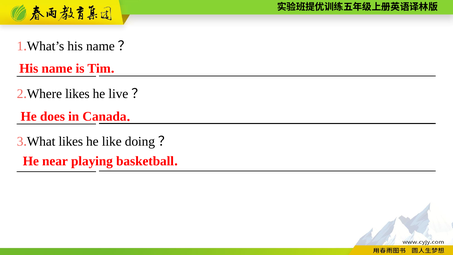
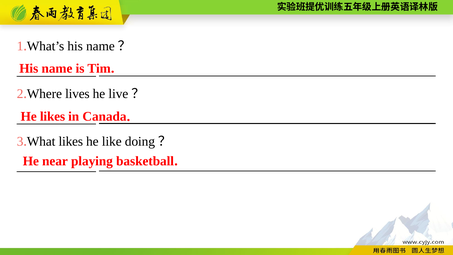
likes: likes -> lives (77, 94)
He does: does -> likes (53, 117)
